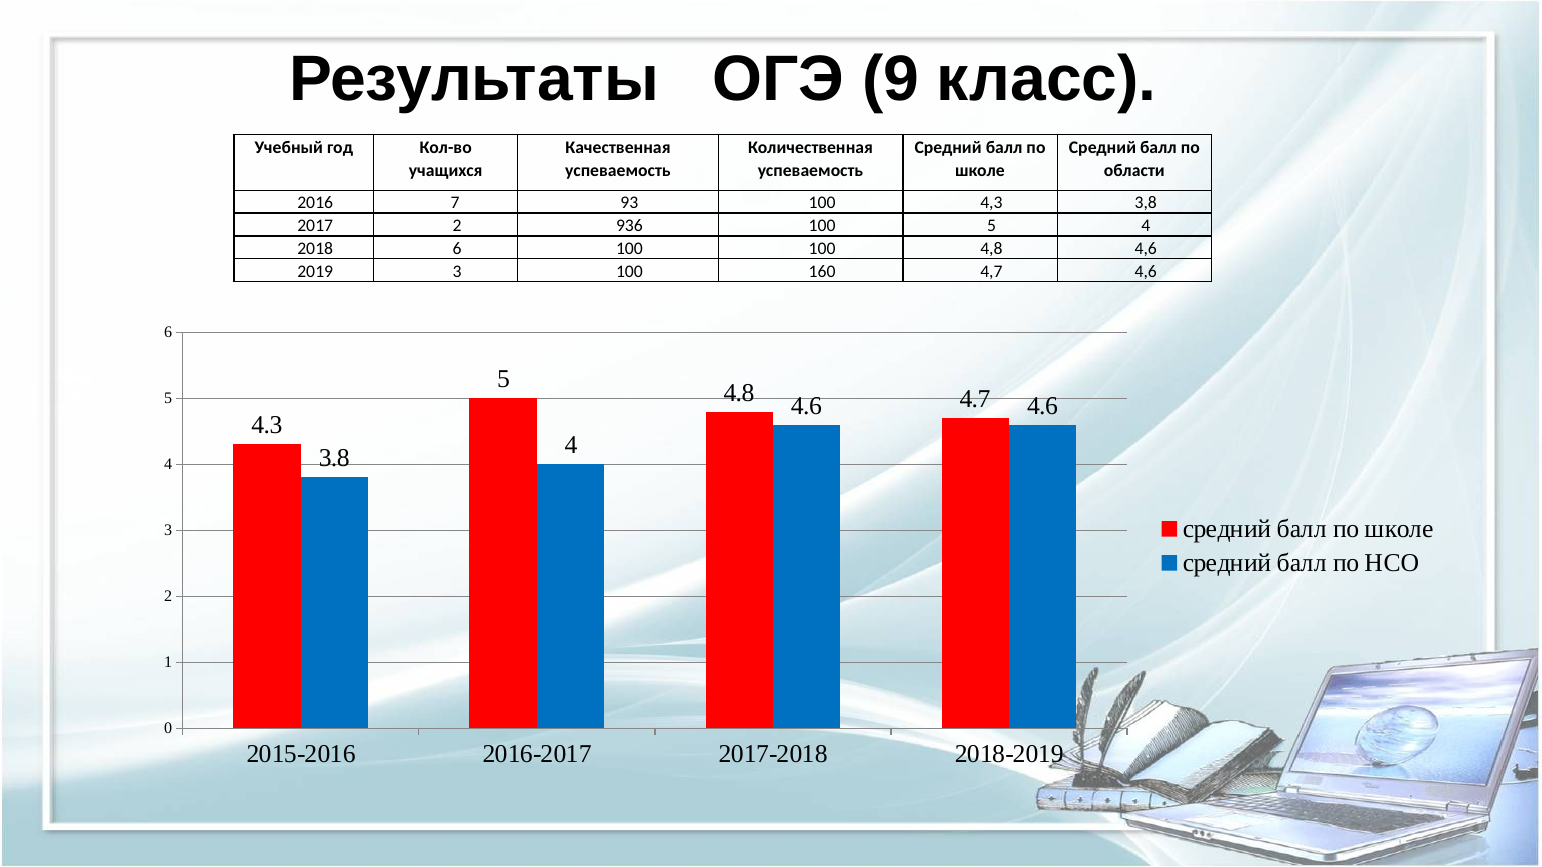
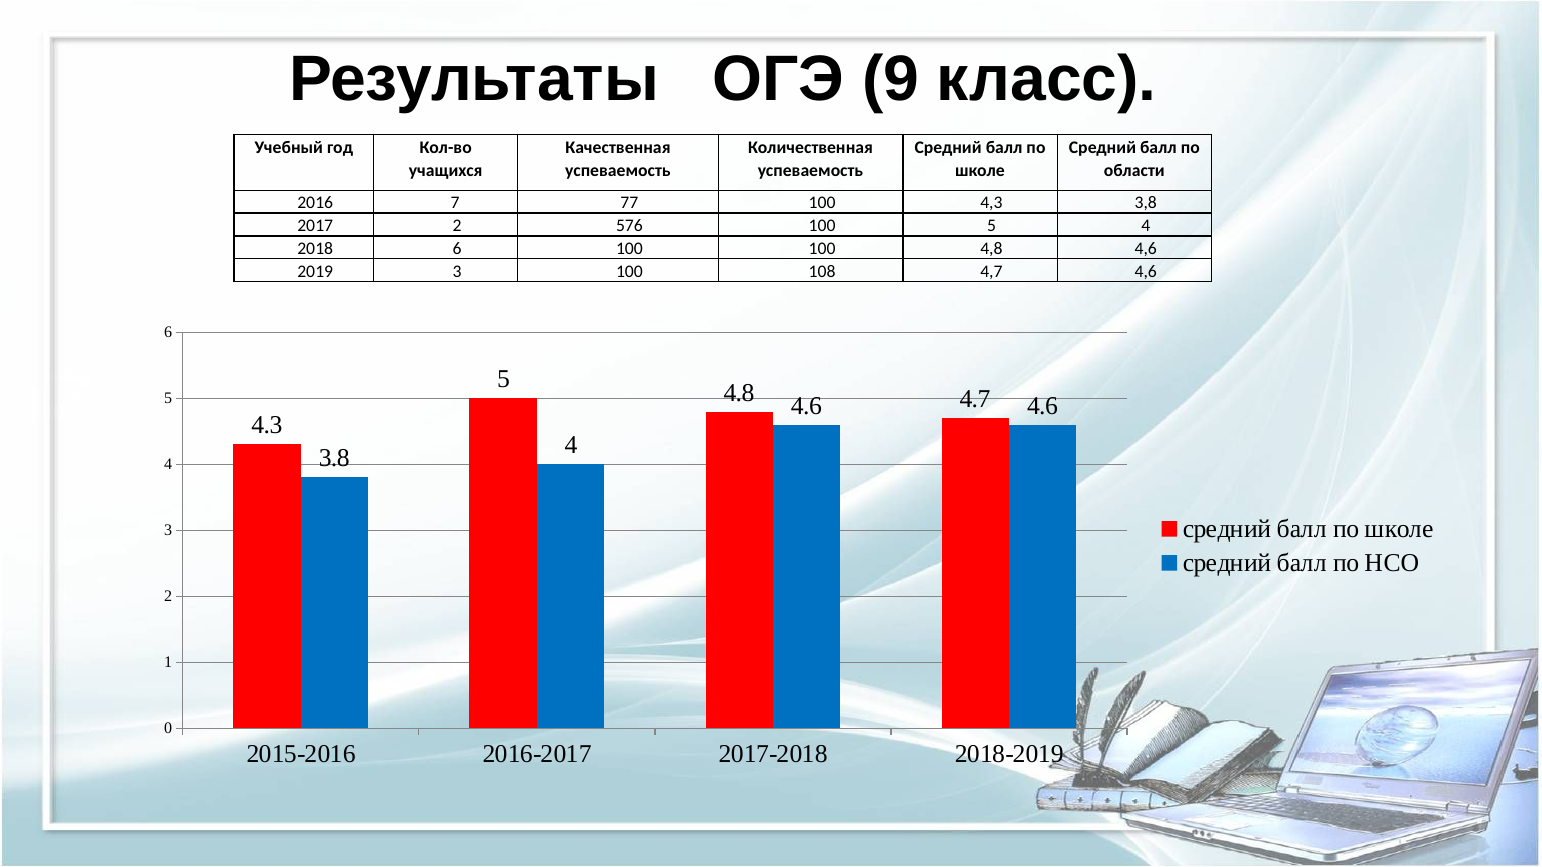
93: 93 -> 77 (629, 203)
936: 936 -> 576 (629, 226)
160: 160 -> 108 (822, 271)
